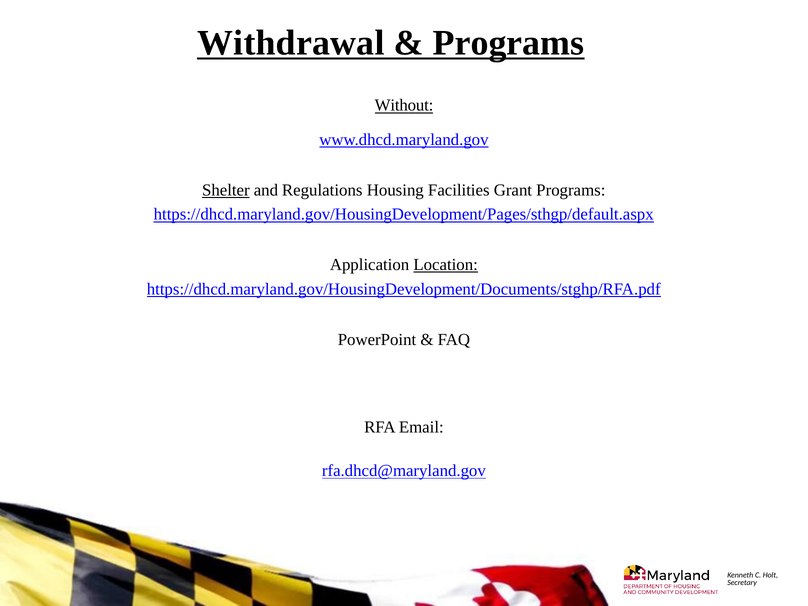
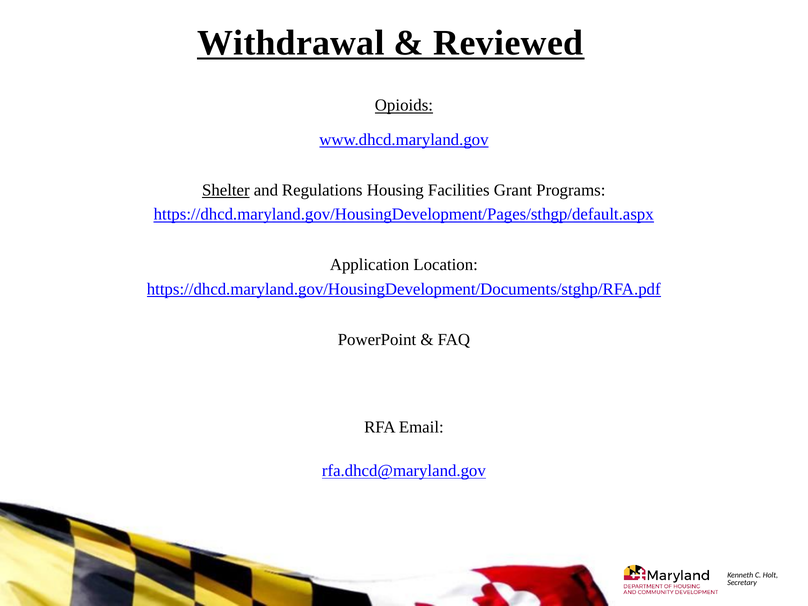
Programs: Programs -> Reviewed (508, 43)
Without: Without -> Opioids (404, 105)
Location underline: present -> none (446, 265)
